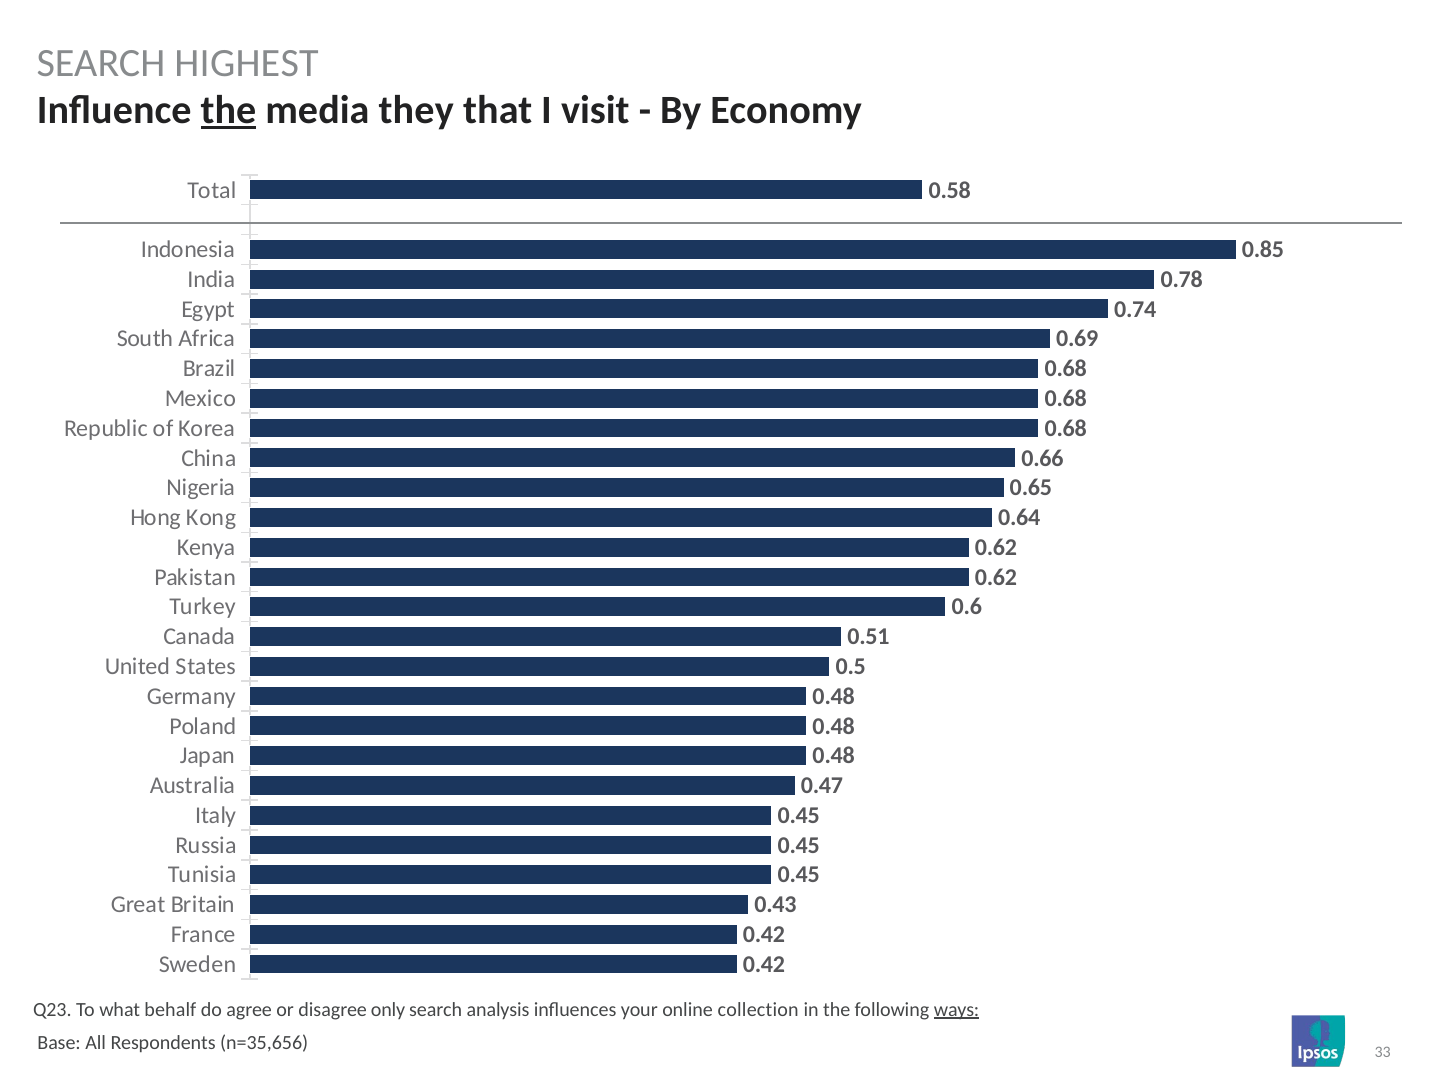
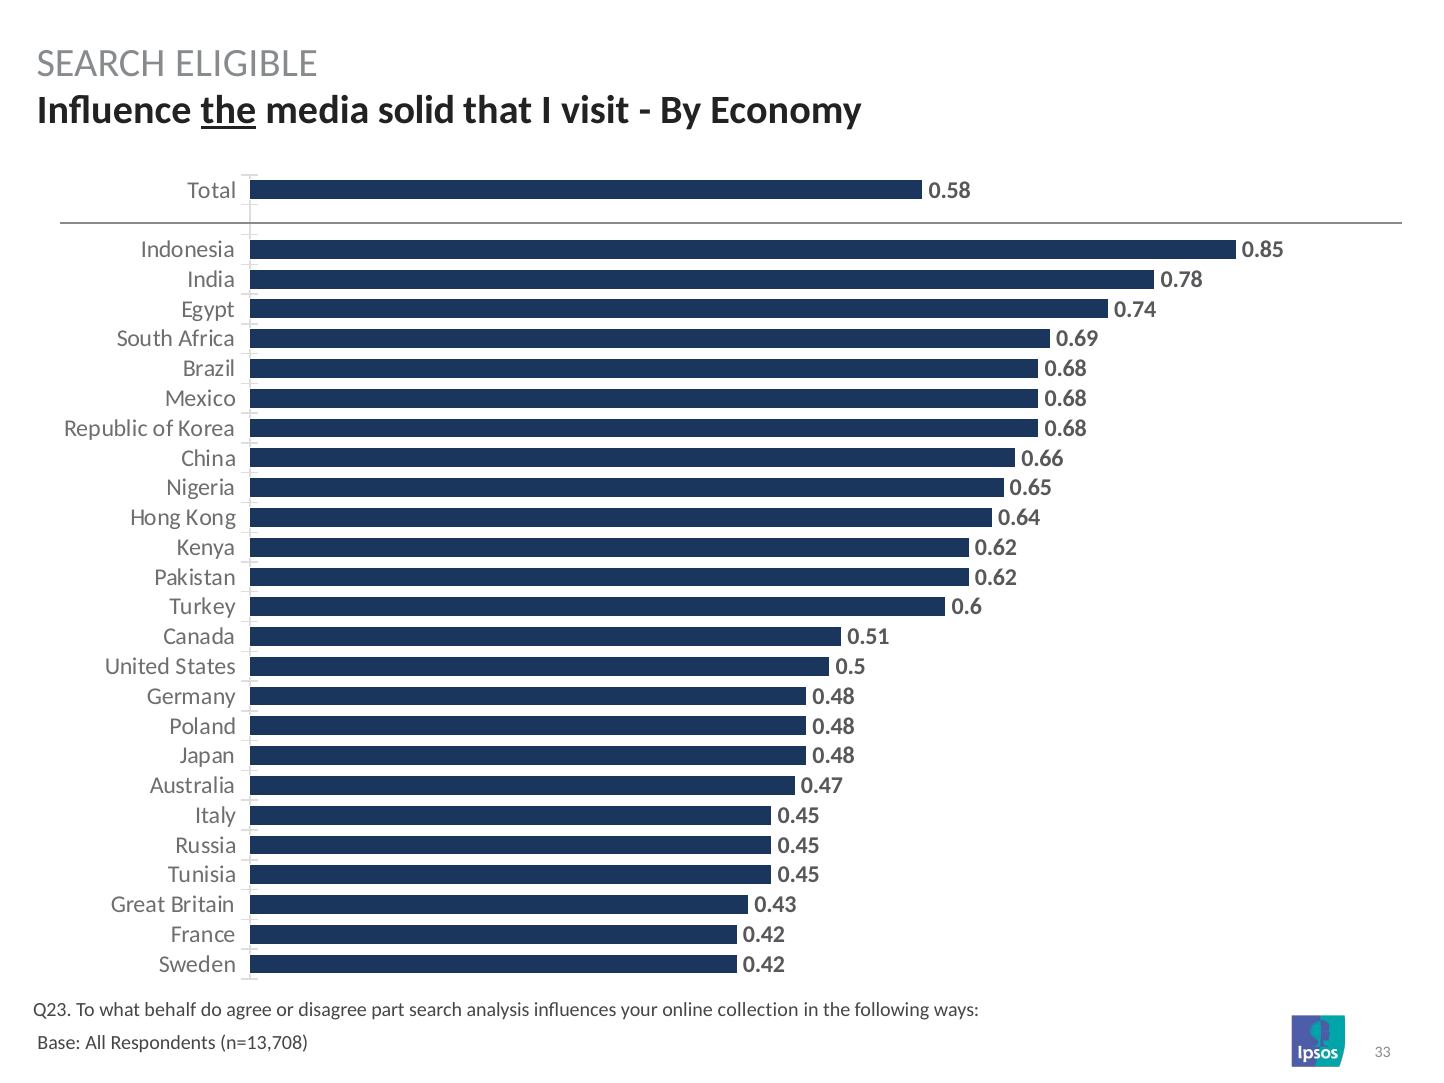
HIGHEST: HIGHEST -> ELIGIBLE (247, 63)
they: they -> solid (417, 110)
only: only -> part (388, 1009)
ways underline: present -> none (957, 1009)
n=35,656: n=35,656 -> n=13,708 (264, 1042)
